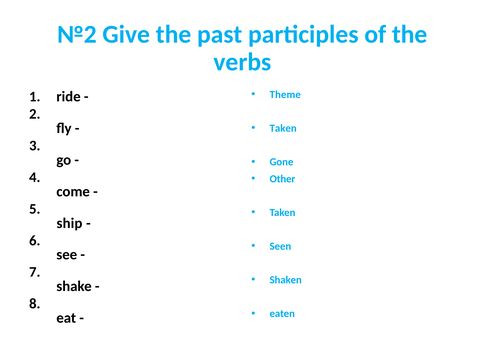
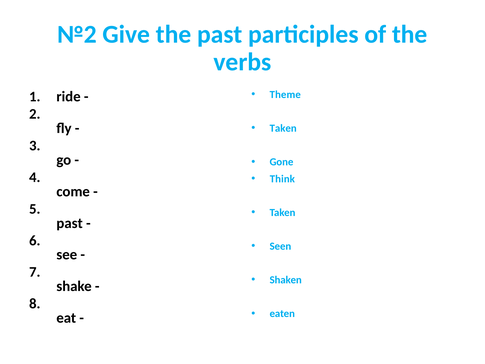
Other: Other -> Think (282, 179)
ship: ship -> past (70, 223)
